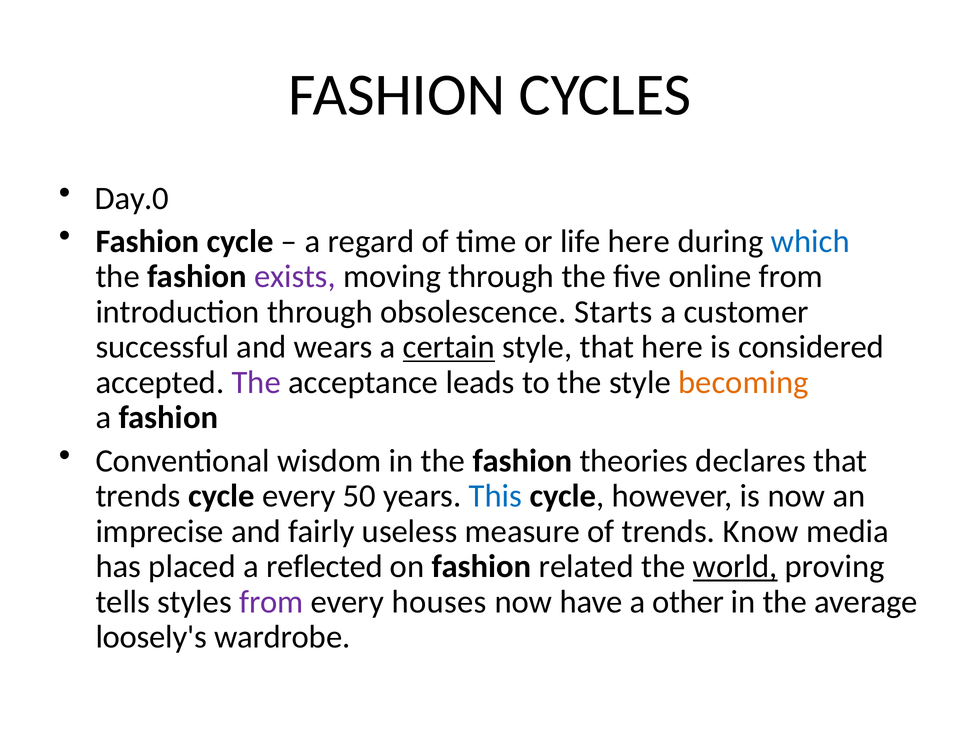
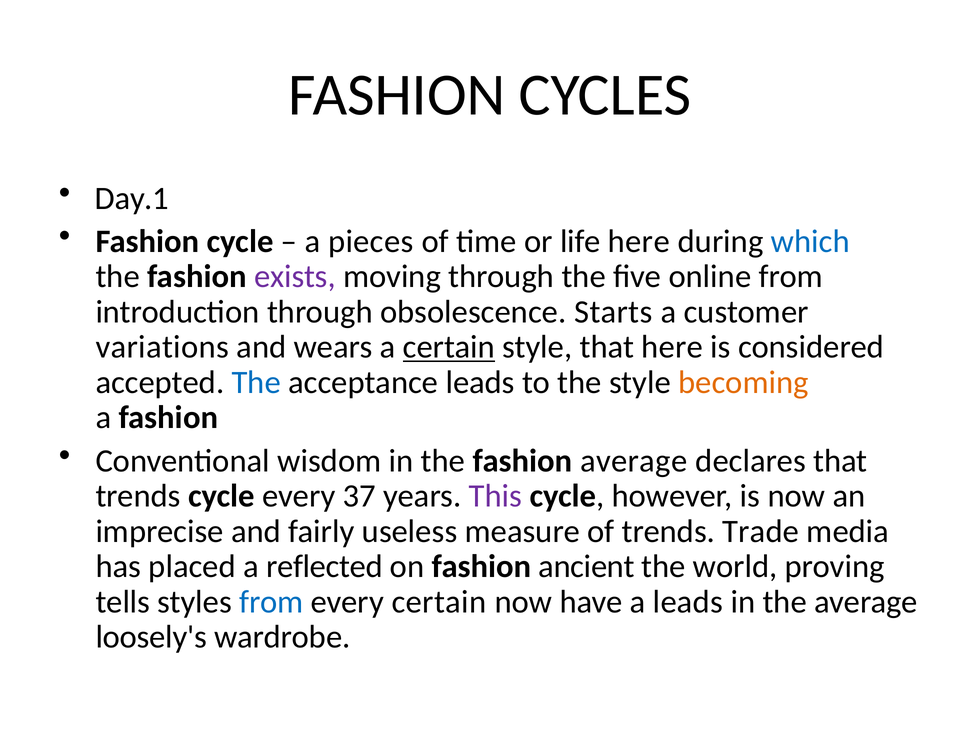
Day.0: Day.0 -> Day.1 (132, 198)
regard: regard -> pieces (371, 241)
successful: successful -> variations (162, 347)
The colour: purple -> blue (256, 382)
fashion theories: theories -> average (634, 461)
50: 50 -> 37 (359, 496)
This colour: blue -> purple (495, 496)
Know: Know -> Trade (761, 531)
related: related -> ancient (586, 567)
world underline: present -> none (735, 567)
from colour: purple -> blue (271, 602)
every houses: houses -> certain (439, 602)
a other: other -> leads (688, 602)
